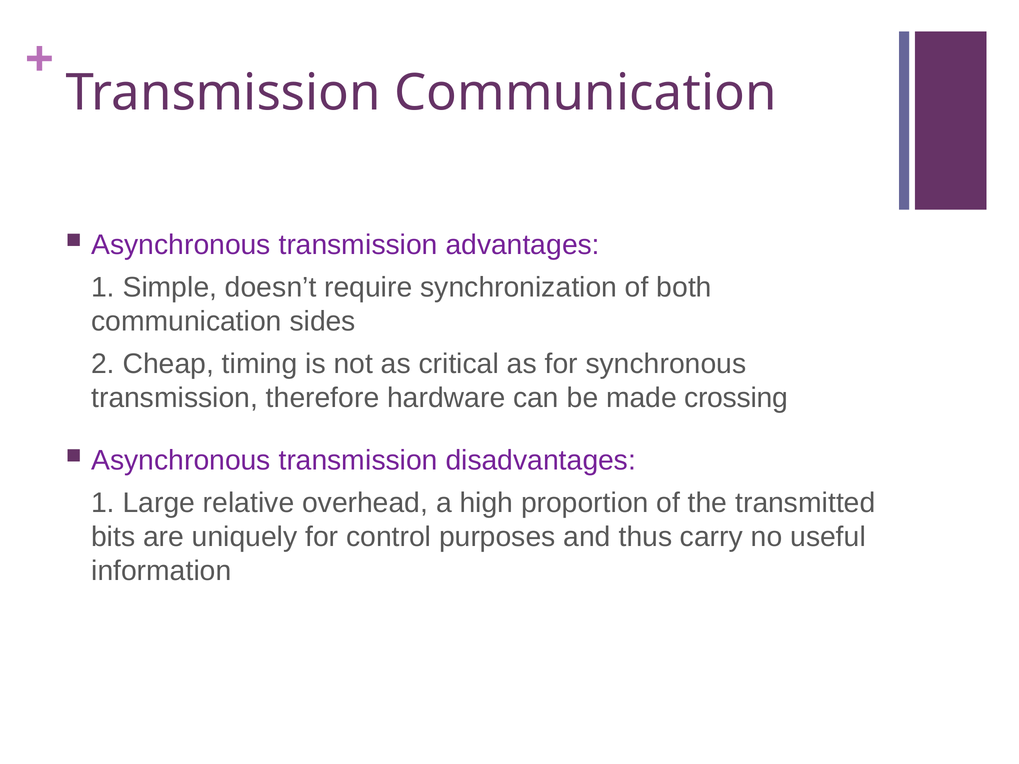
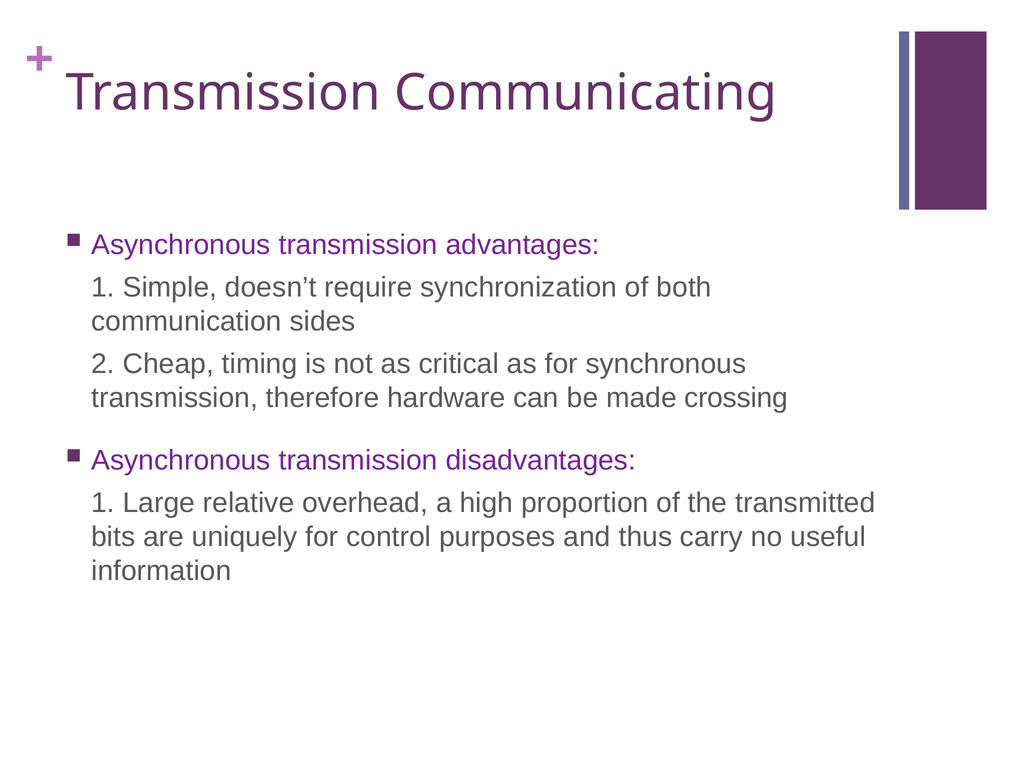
Transmission Communication: Communication -> Communicating (585, 93)
